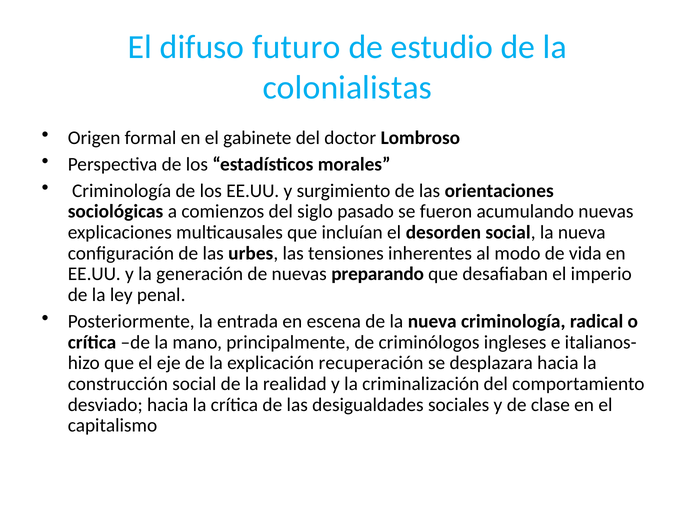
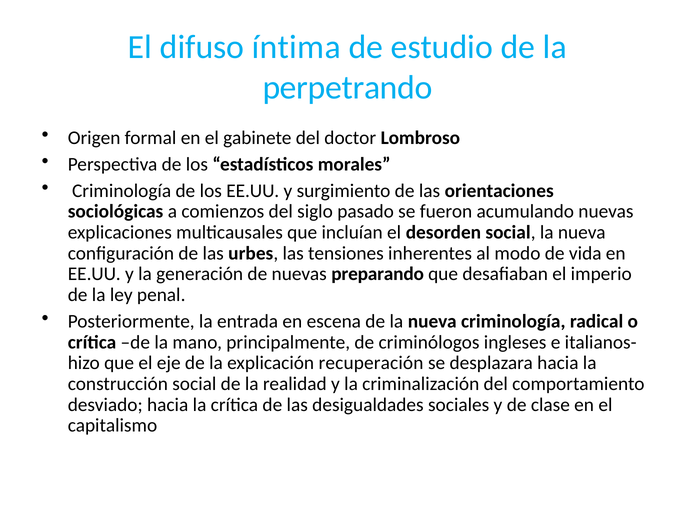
futuro: futuro -> íntima (296, 47)
colonialistas: colonialistas -> perpetrando (348, 88)
